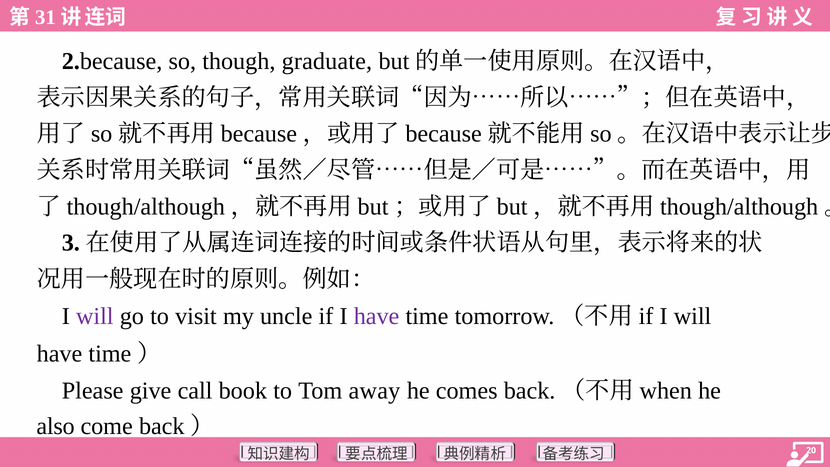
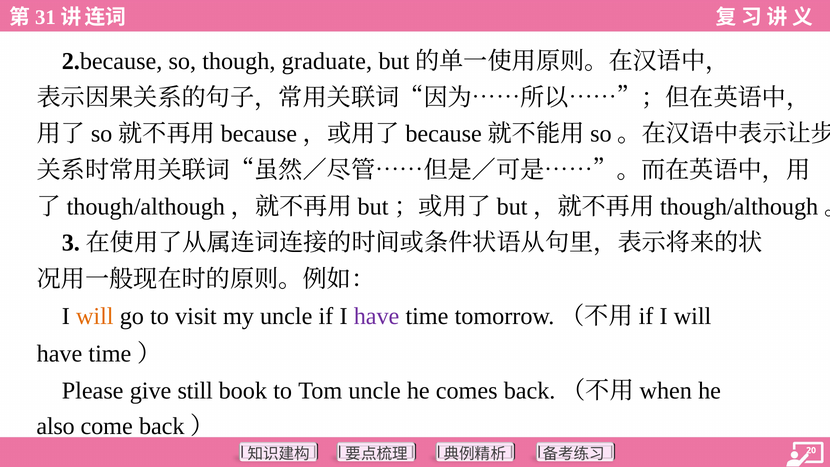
will colour: purple -> orange (95, 316)
call: call -> still (195, 391)
Tom away: away -> uncle (375, 391)
